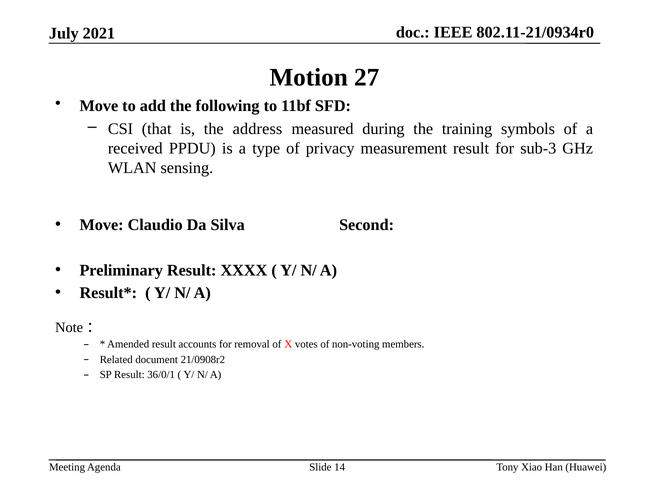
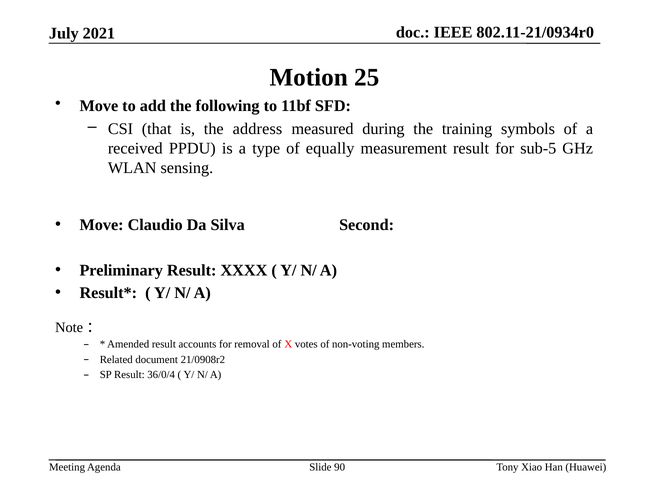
27: 27 -> 25 (367, 77)
privacy: privacy -> equally (330, 148)
sub-3: sub-3 -> sub-5 (538, 148)
36/0/1: 36/0/1 -> 36/0/4 (161, 374)
14: 14 -> 90 (340, 467)
